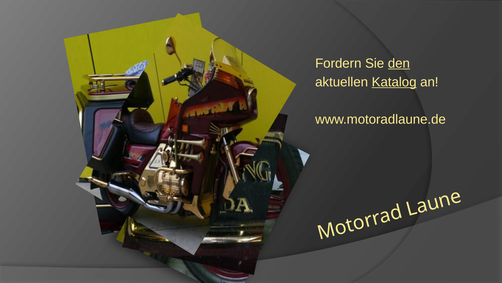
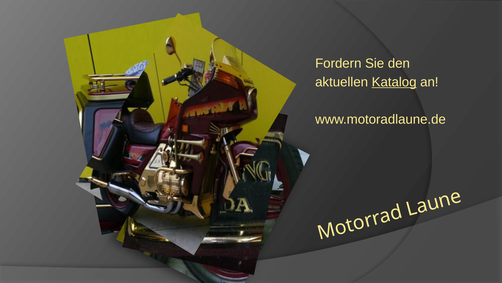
den underline: present -> none (399, 63)
